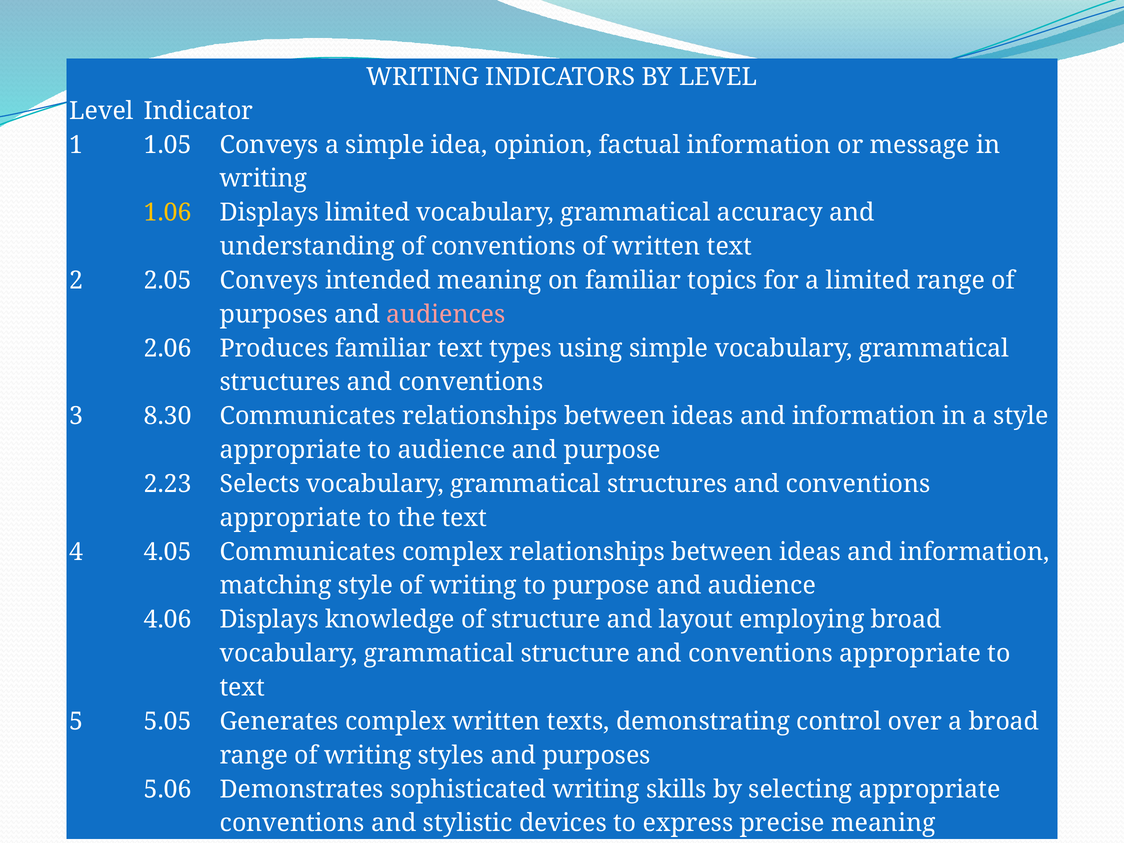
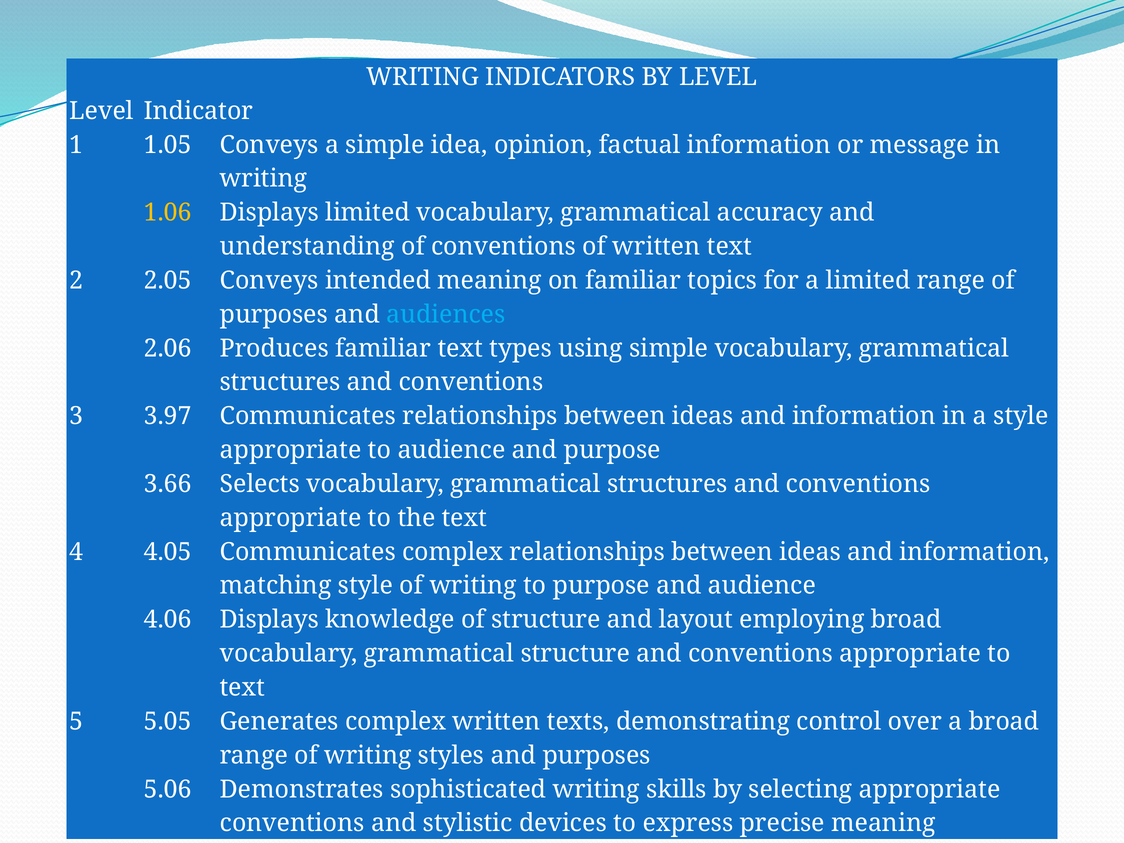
audiences colour: pink -> light blue (446, 314)
8.30: 8.30 -> 3.97 (168, 416)
2.23: 2.23 -> 3.66 (168, 484)
